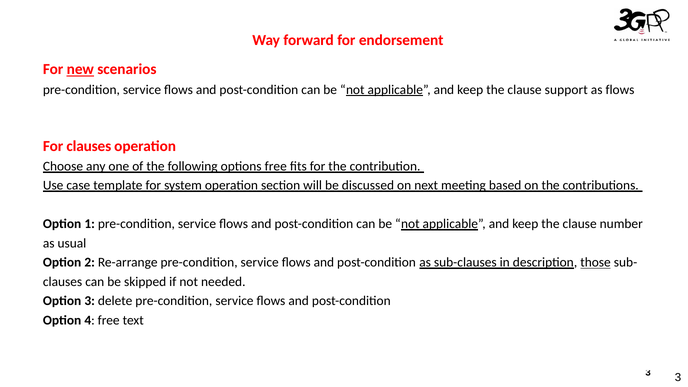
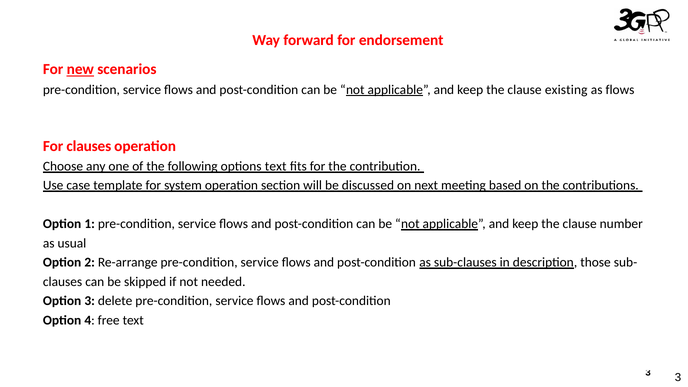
support: support -> existing (566, 90)
options free: free -> text (276, 166)
those underline: present -> none (596, 263)
